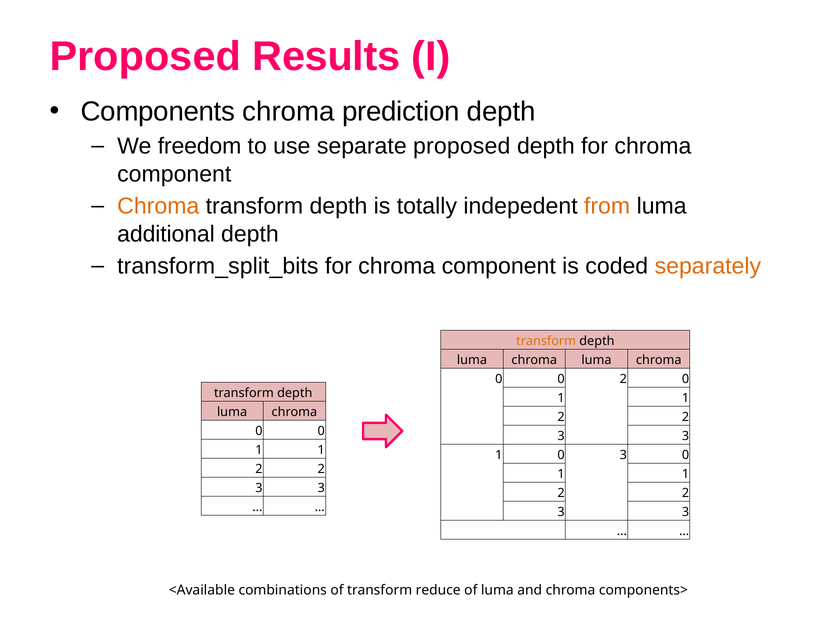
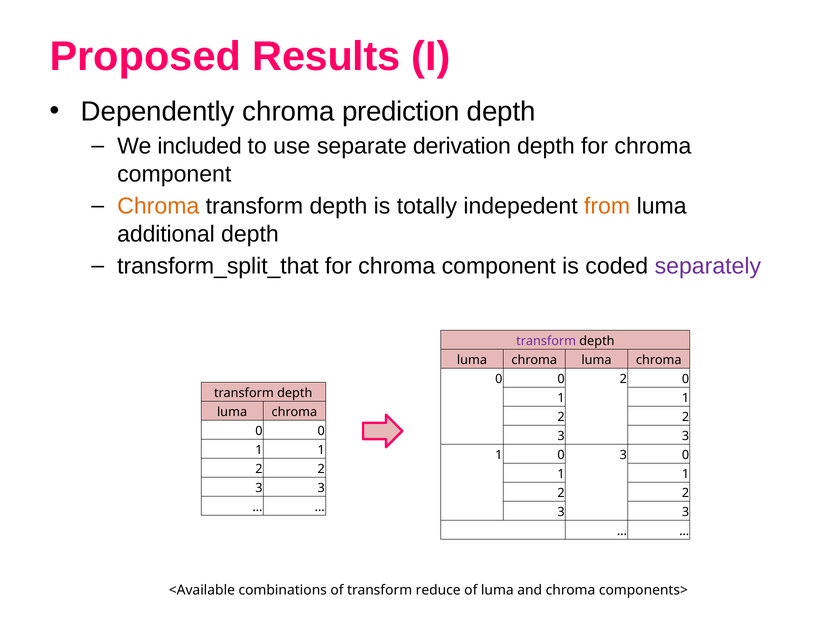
Components: Components -> Dependently (158, 112)
freedom: freedom -> included (200, 146)
separate proposed: proposed -> derivation (462, 146)
transform_split_bits: transform_split_bits -> transform_split_that (218, 267)
separately colour: orange -> purple (708, 267)
transform colour: orange -> purple (546, 341)
